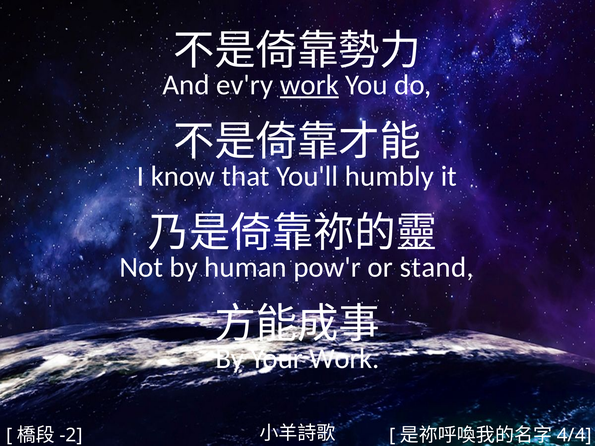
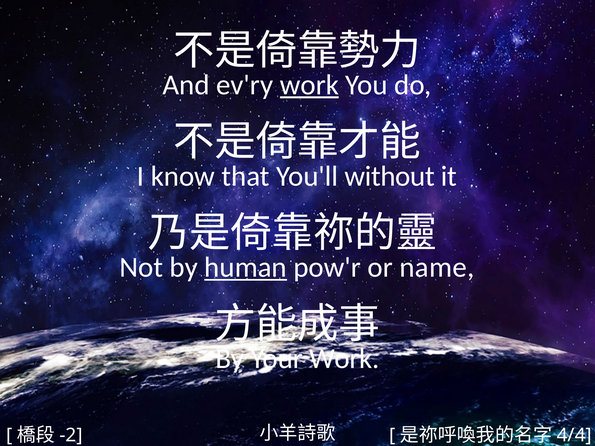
humbly: humbly -> without (390, 176)
human underline: none -> present (246, 268)
stand: stand -> name (437, 268)
